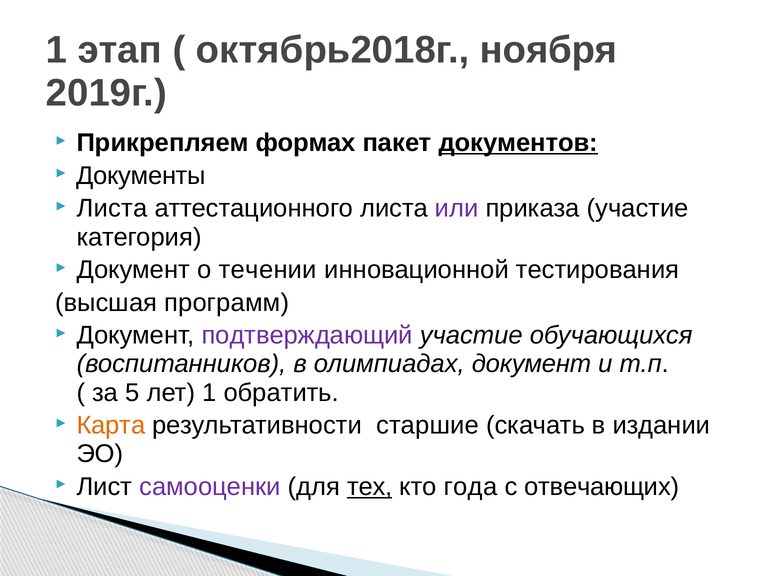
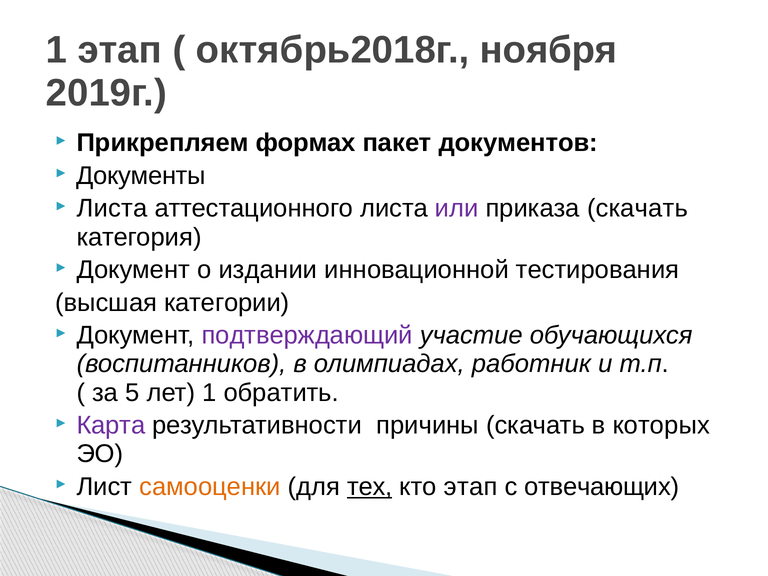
документов underline: present -> none (518, 143)
приказа участие: участие -> скачать (638, 209)
течении: течении -> издании (268, 270)
программ: программ -> категории (227, 303)
олимпиадах документ: документ -> работник (531, 364)
Карта colour: orange -> purple (111, 425)
старшие: старшие -> причины (428, 425)
издании: издании -> которых (661, 425)
самооценки colour: purple -> orange (210, 487)
кто года: года -> этап (471, 487)
